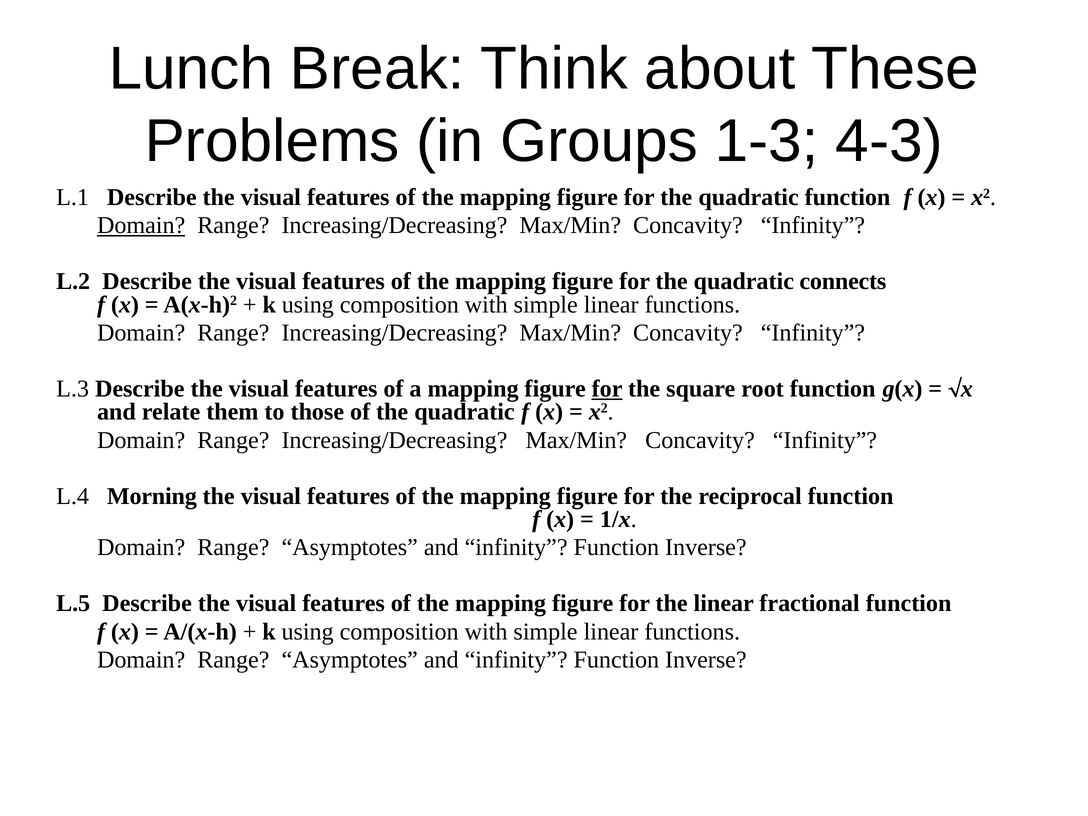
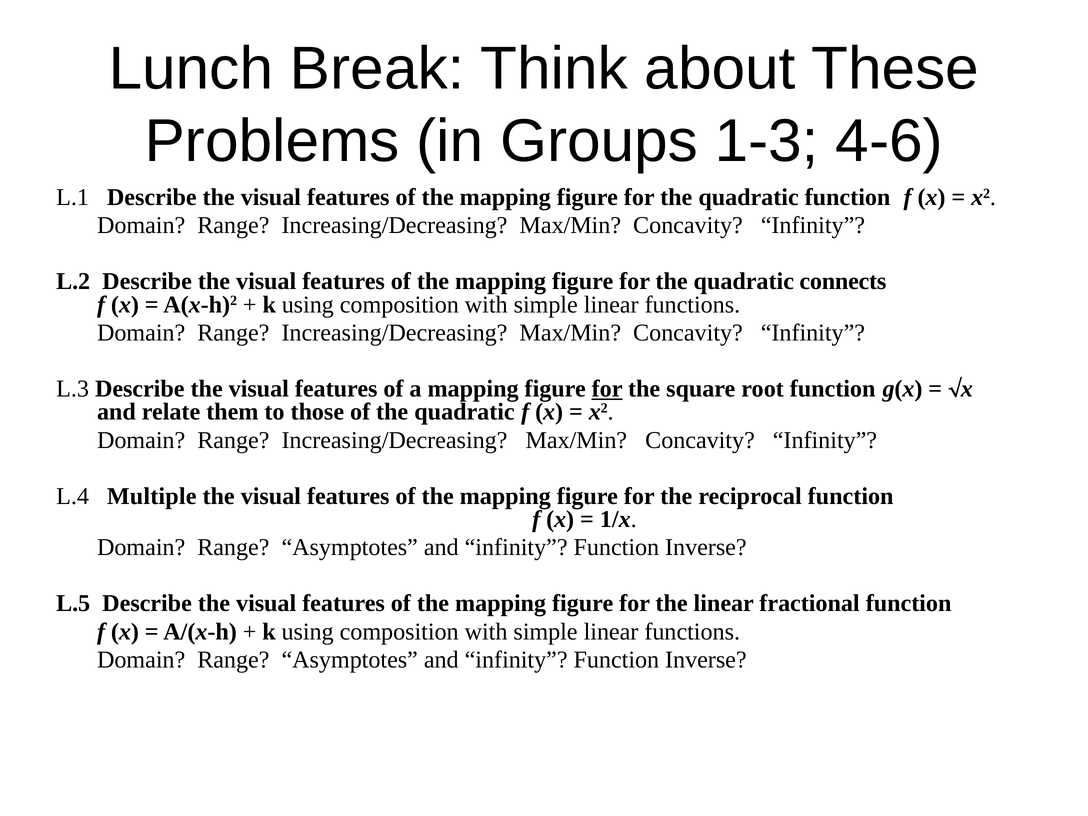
4-3: 4-3 -> 4-6 (889, 141)
Domain underline: present -> none (141, 225)
Morning: Morning -> Multiple (152, 496)
